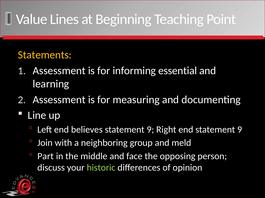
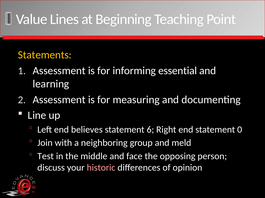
believes statement 9: 9 -> 6 (150, 130)
end statement 9: 9 -> 0 (240, 130)
Part: Part -> Test (46, 157)
historic colour: light green -> pink (101, 168)
